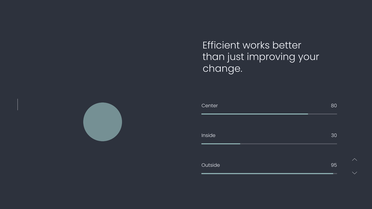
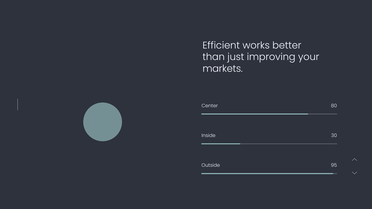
change: change -> markets (223, 69)
